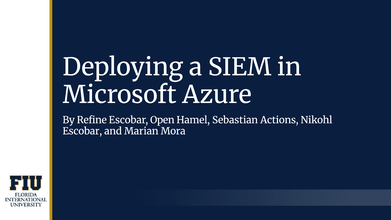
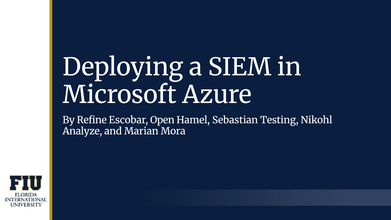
Actions: Actions -> Testing (279, 120)
Escobar: Escobar -> Analyze (82, 131)
